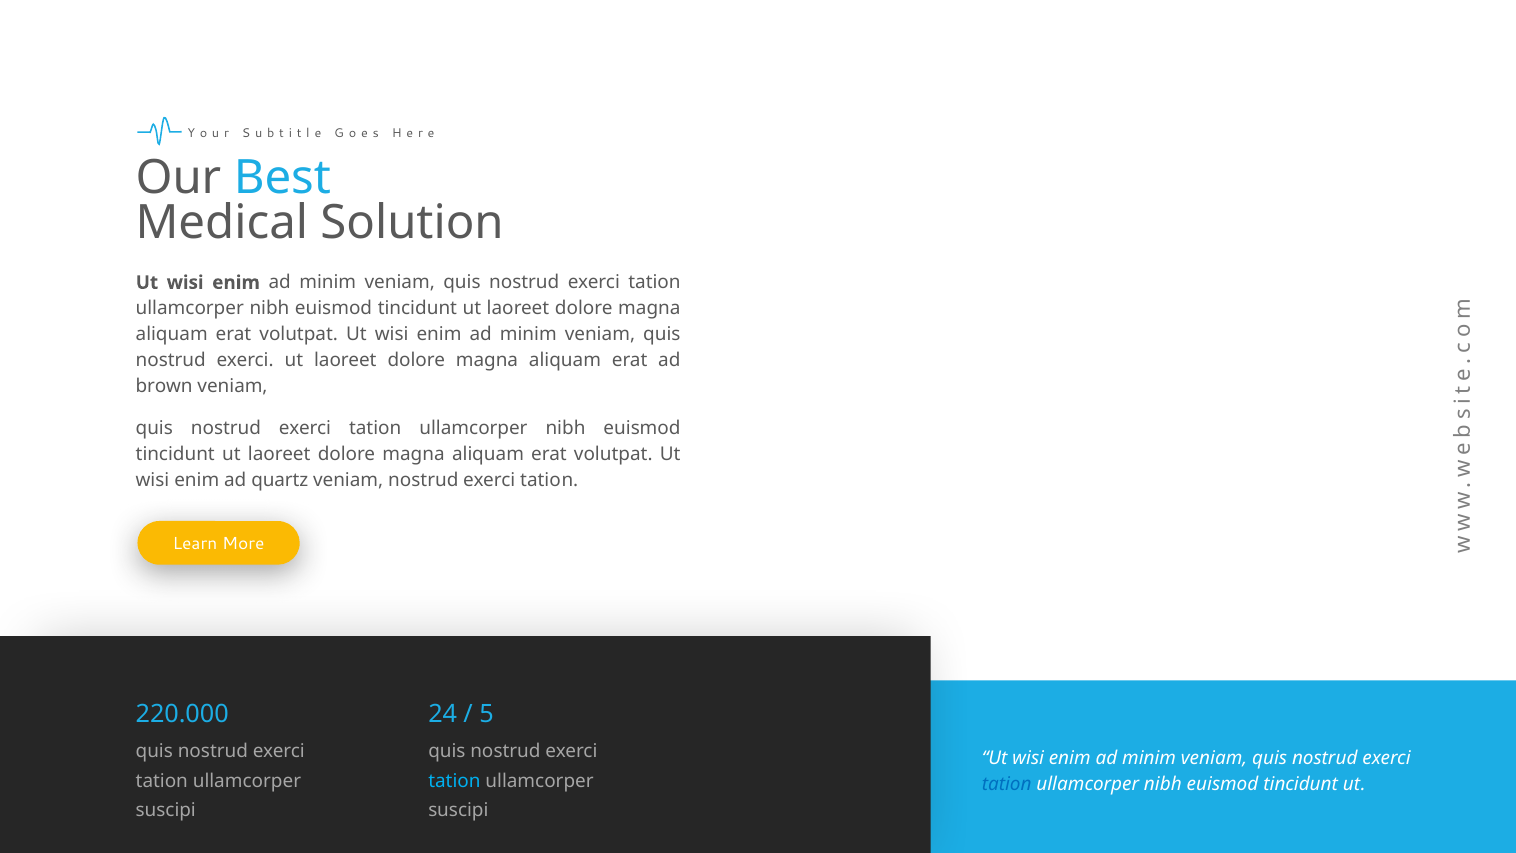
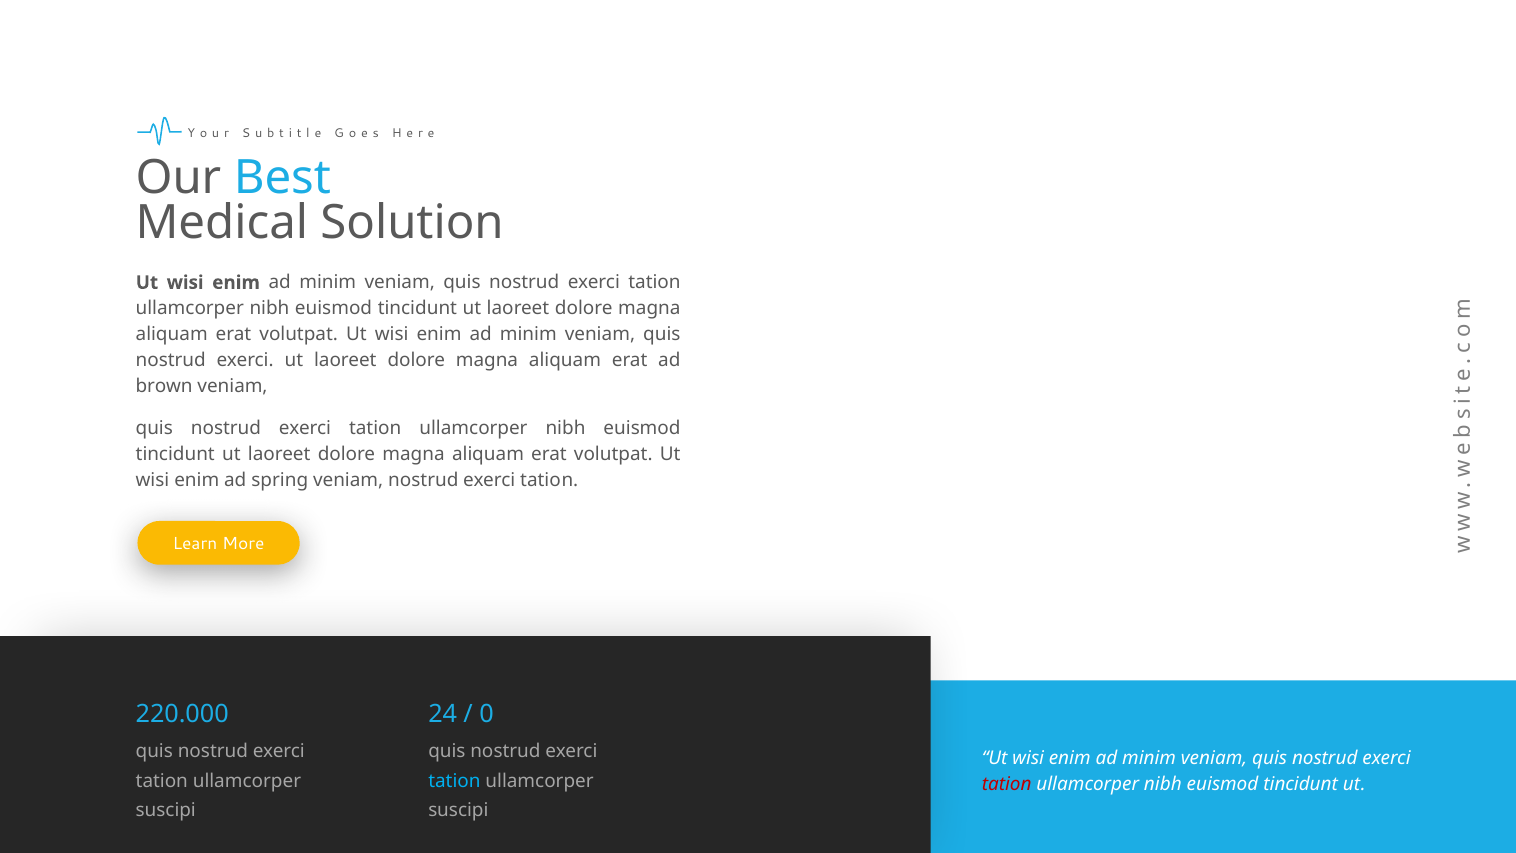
quartz: quartz -> spring (280, 480)
5: 5 -> 0 (487, 713)
tation colour: blue -> red (1007, 784)
